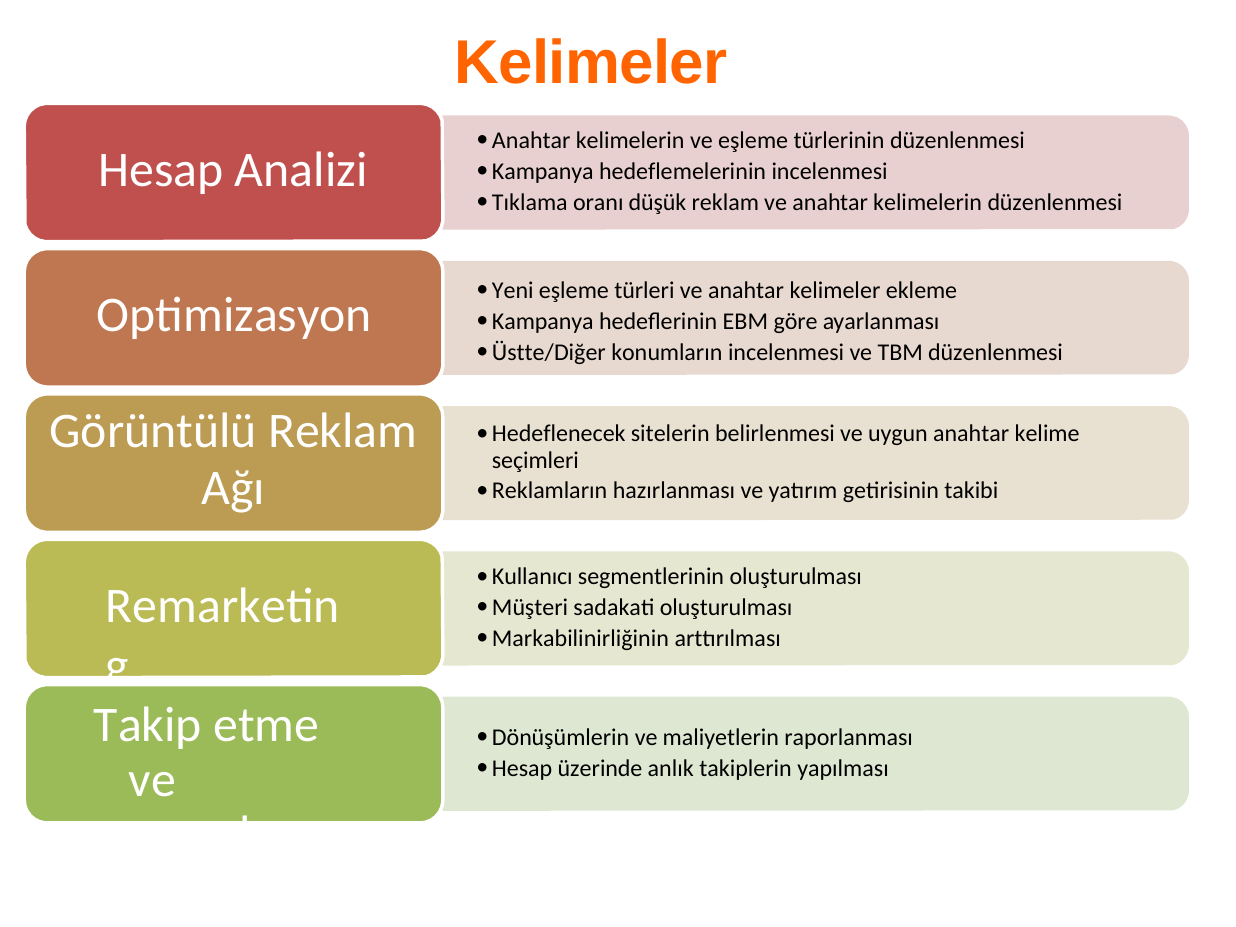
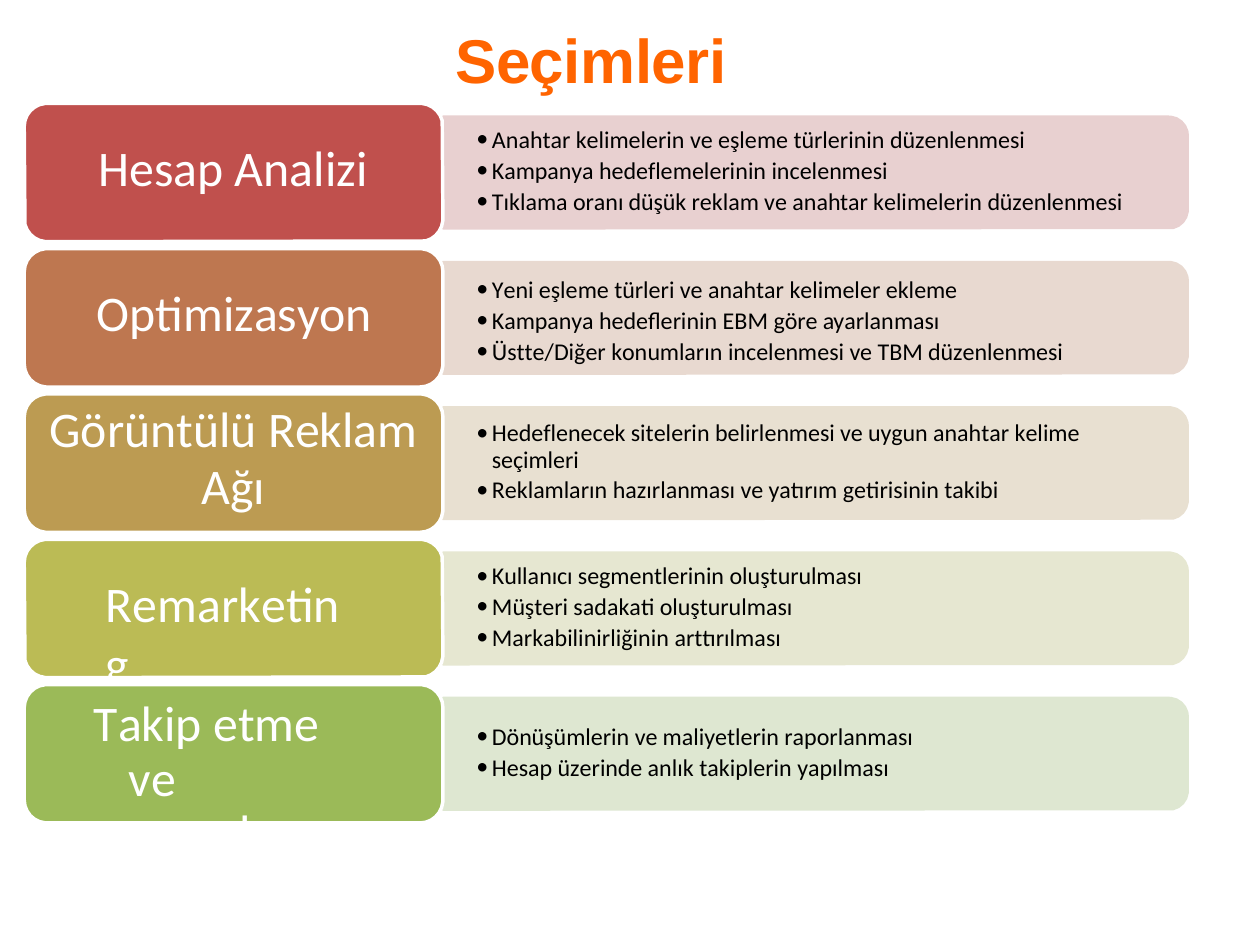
Kelimeler: Kelimeler -> Seçimleri (591, 63)
